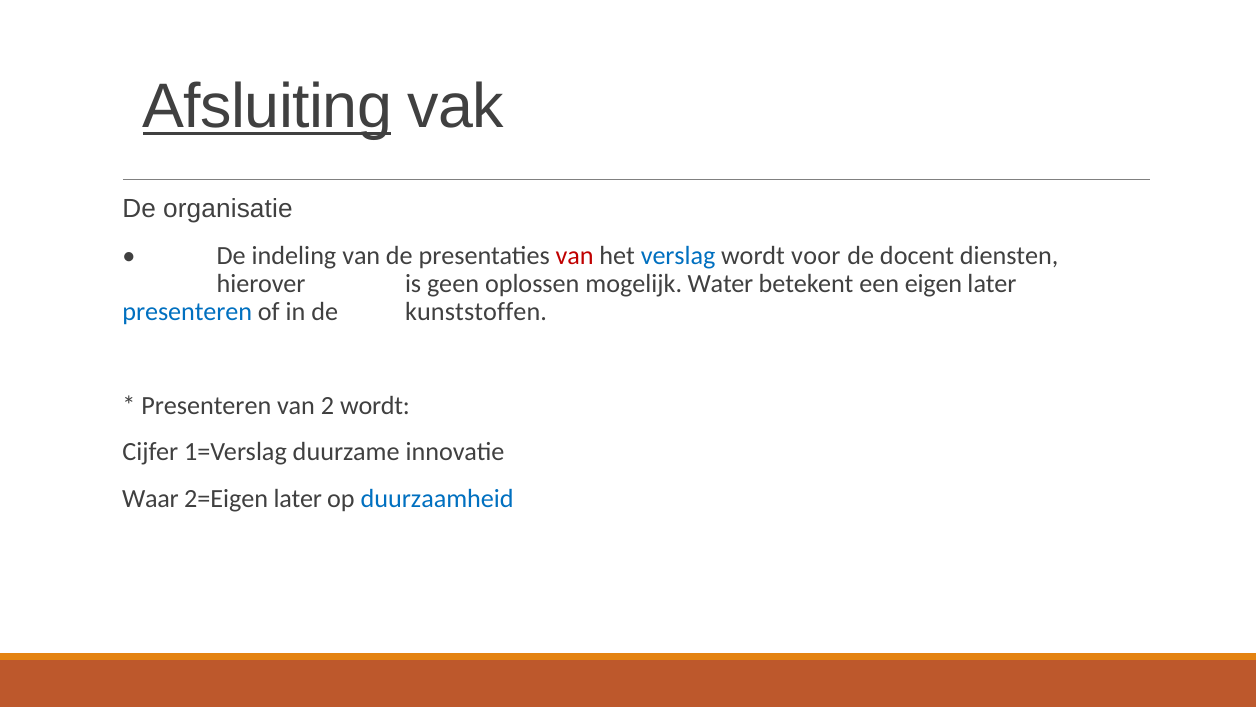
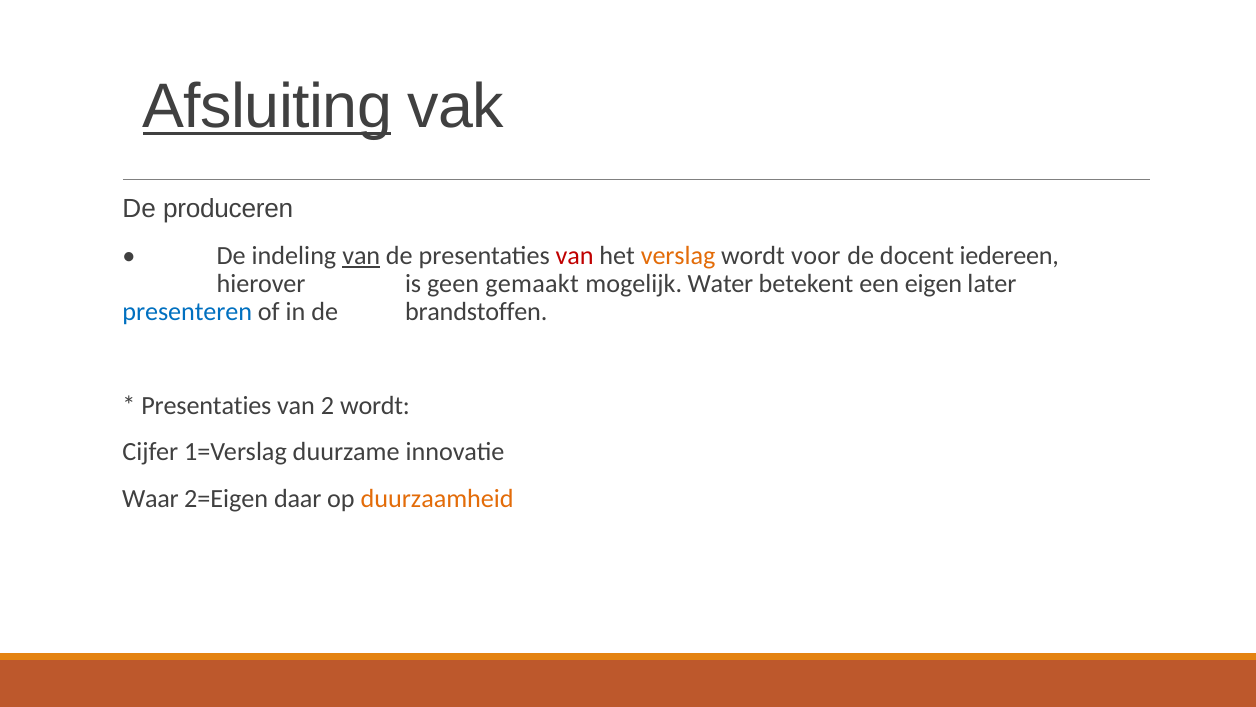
organisatie: organisatie -> produceren (228, 209)
van underline: none -> present (361, 256)
verslag colour: blue -> orange (678, 256)
diensten: diensten -> iedereen (1009, 256)
oplossen: oplossen -> gemaakt (532, 284)
kunststoffen: kunststoffen -> brandstoffen (476, 312)
Presenteren: Presenteren -> Presentaties (206, 405)
2=Eigen later: later -> daar (298, 499)
duurzaamheid colour: blue -> orange (437, 499)
